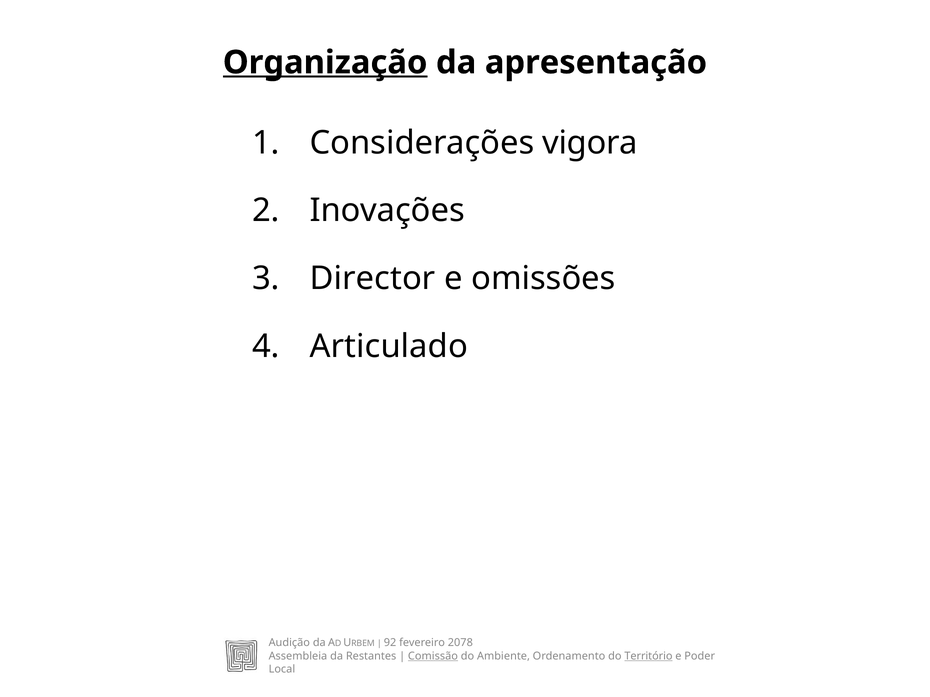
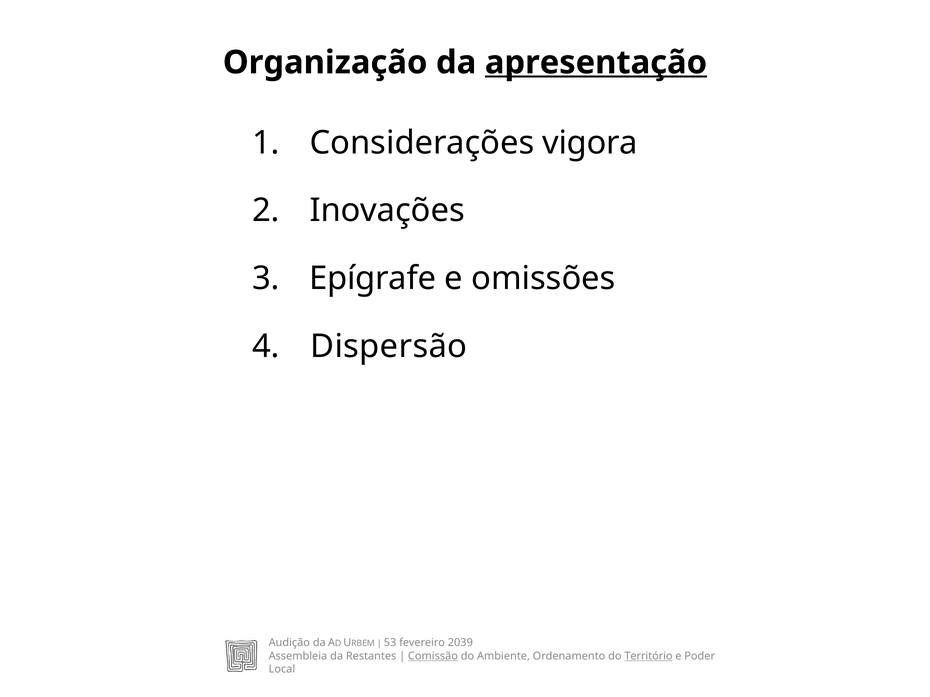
Organização underline: present -> none (325, 63)
apresentação underline: none -> present (596, 63)
Director: Director -> Epígrafe (373, 279)
Articulado: Articulado -> Dispersão (389, 347)
92: 92 -> 53 (390, 643)
2078: 2078 -> 2039 (460, 643)
